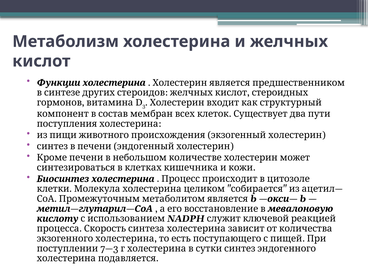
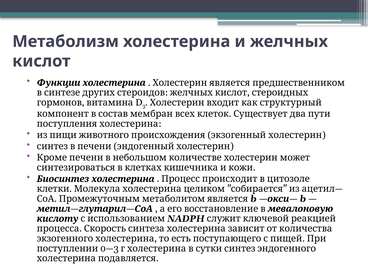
7—3: 7—3 -> 0—3 (109, 249)
